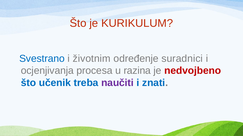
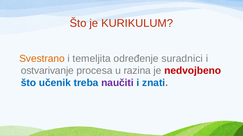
Svestrano colour: blue -> orange (42, 59)
životnim: životnim -> temeljita (92, 59)
ocjenjivanja: ocjenjivanja -> ostvarivanje (47, 71)
